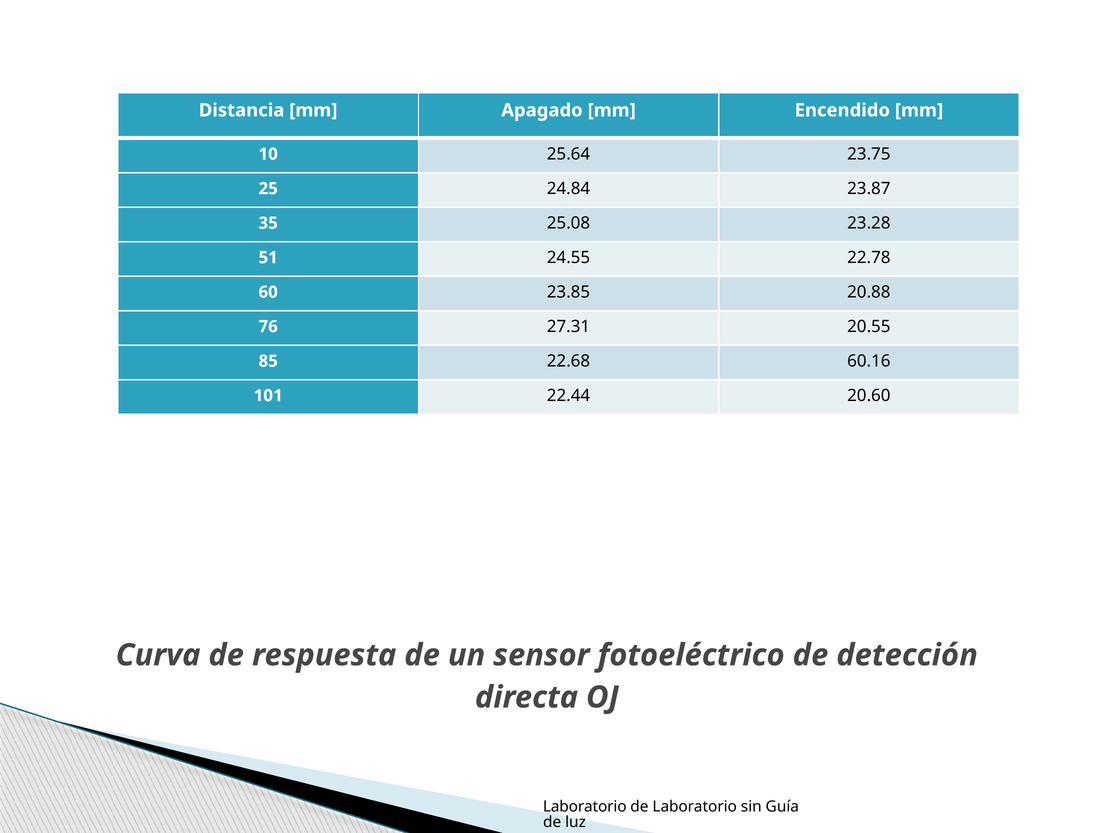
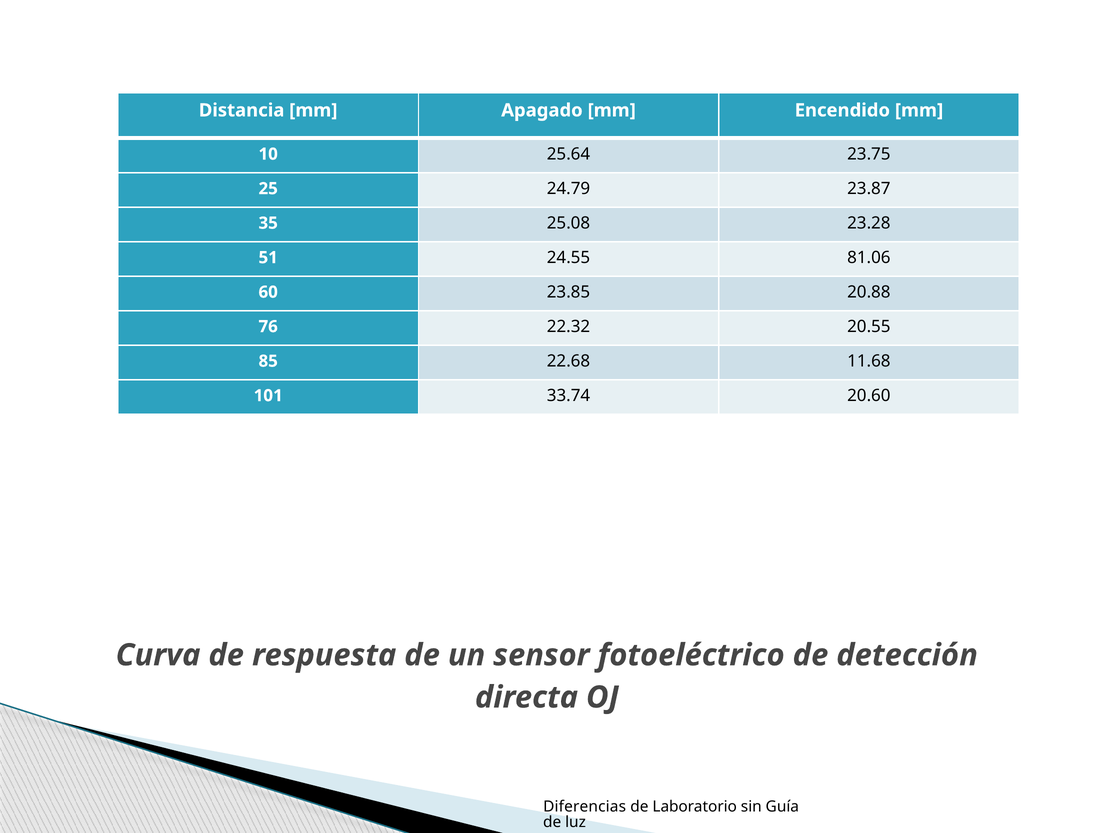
24.84: 24.84 -> 24.79 (569, 189)
22.78: 22.78 -> 81.06 (869, 258)
27.31: 27.31 -> 22.32 (569, 327)
60.16: 60.16 -> 11.68 (869, 361)
22.44: 22.44 -> 33.74 (569, 396)
Laboratorio: Laboratorio -> Diferencias (585, 807)
